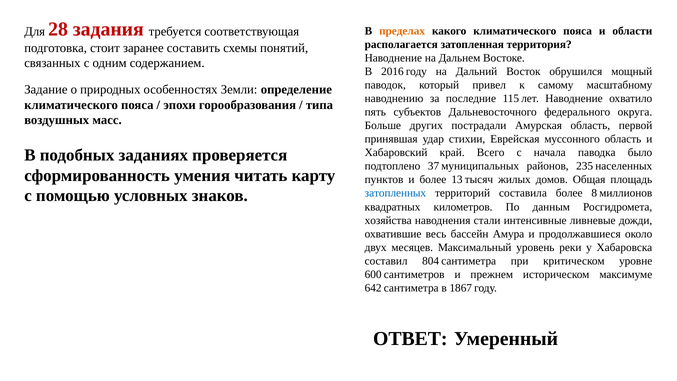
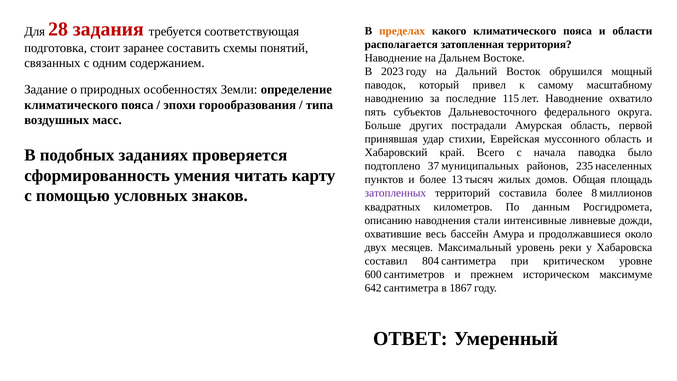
2016: 2016 -> 2023 (392, 71)
затопленных colour: blue -> purple (395, 193)
хозяйства: хозяйства -> описанию (388, 220)
